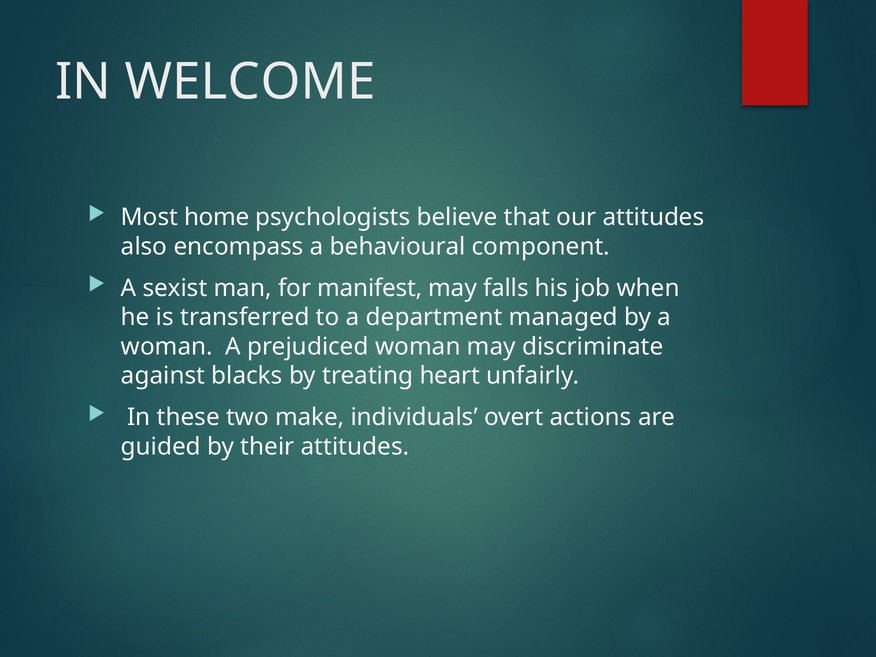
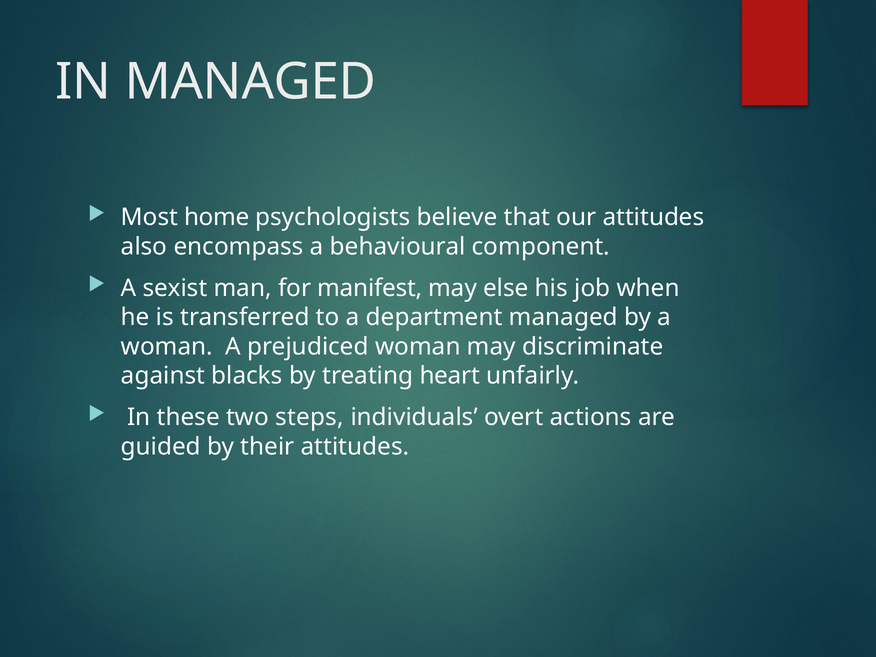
IN WELCOME: WELCOME -> MANAGED (250, 82)
falls: falls -> else (506, 288)
make: make -> steps (310, 417)
